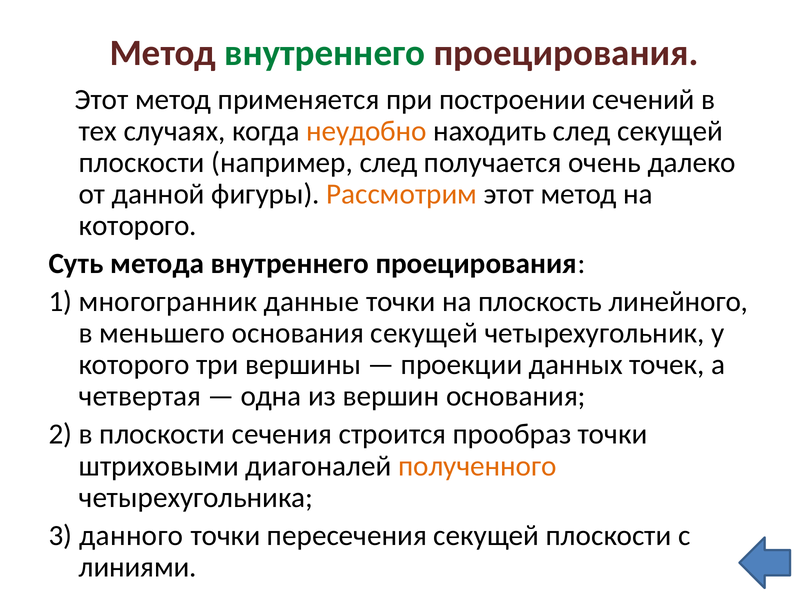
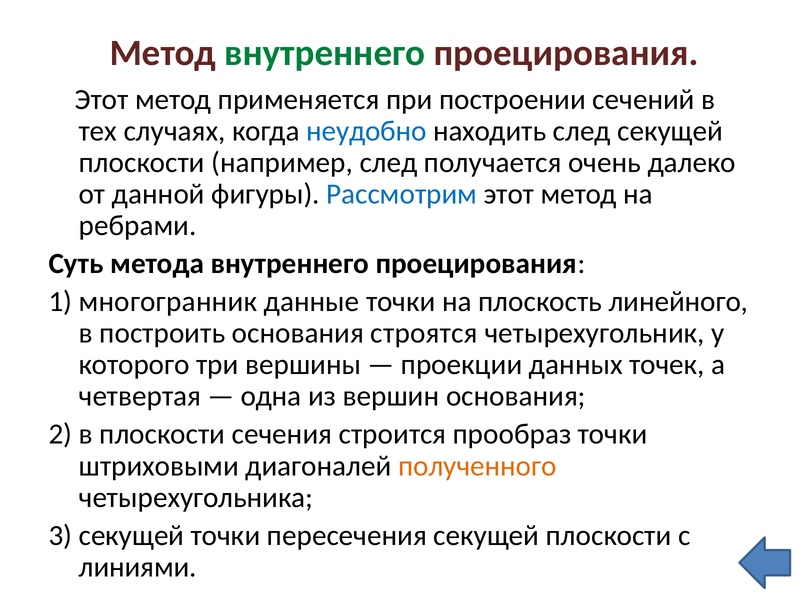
неудобно colour: orange -> blue (366, 131)
Рассмотрим colour: orange -> blue (402, 194)
которого: которого -> ребрами (138, 226)
меньшего: меньшего -> построить (162, 333)
основания секущей: секущей -> строятся (424, 333)
3 данного: данного -> секущей (131, 535)
